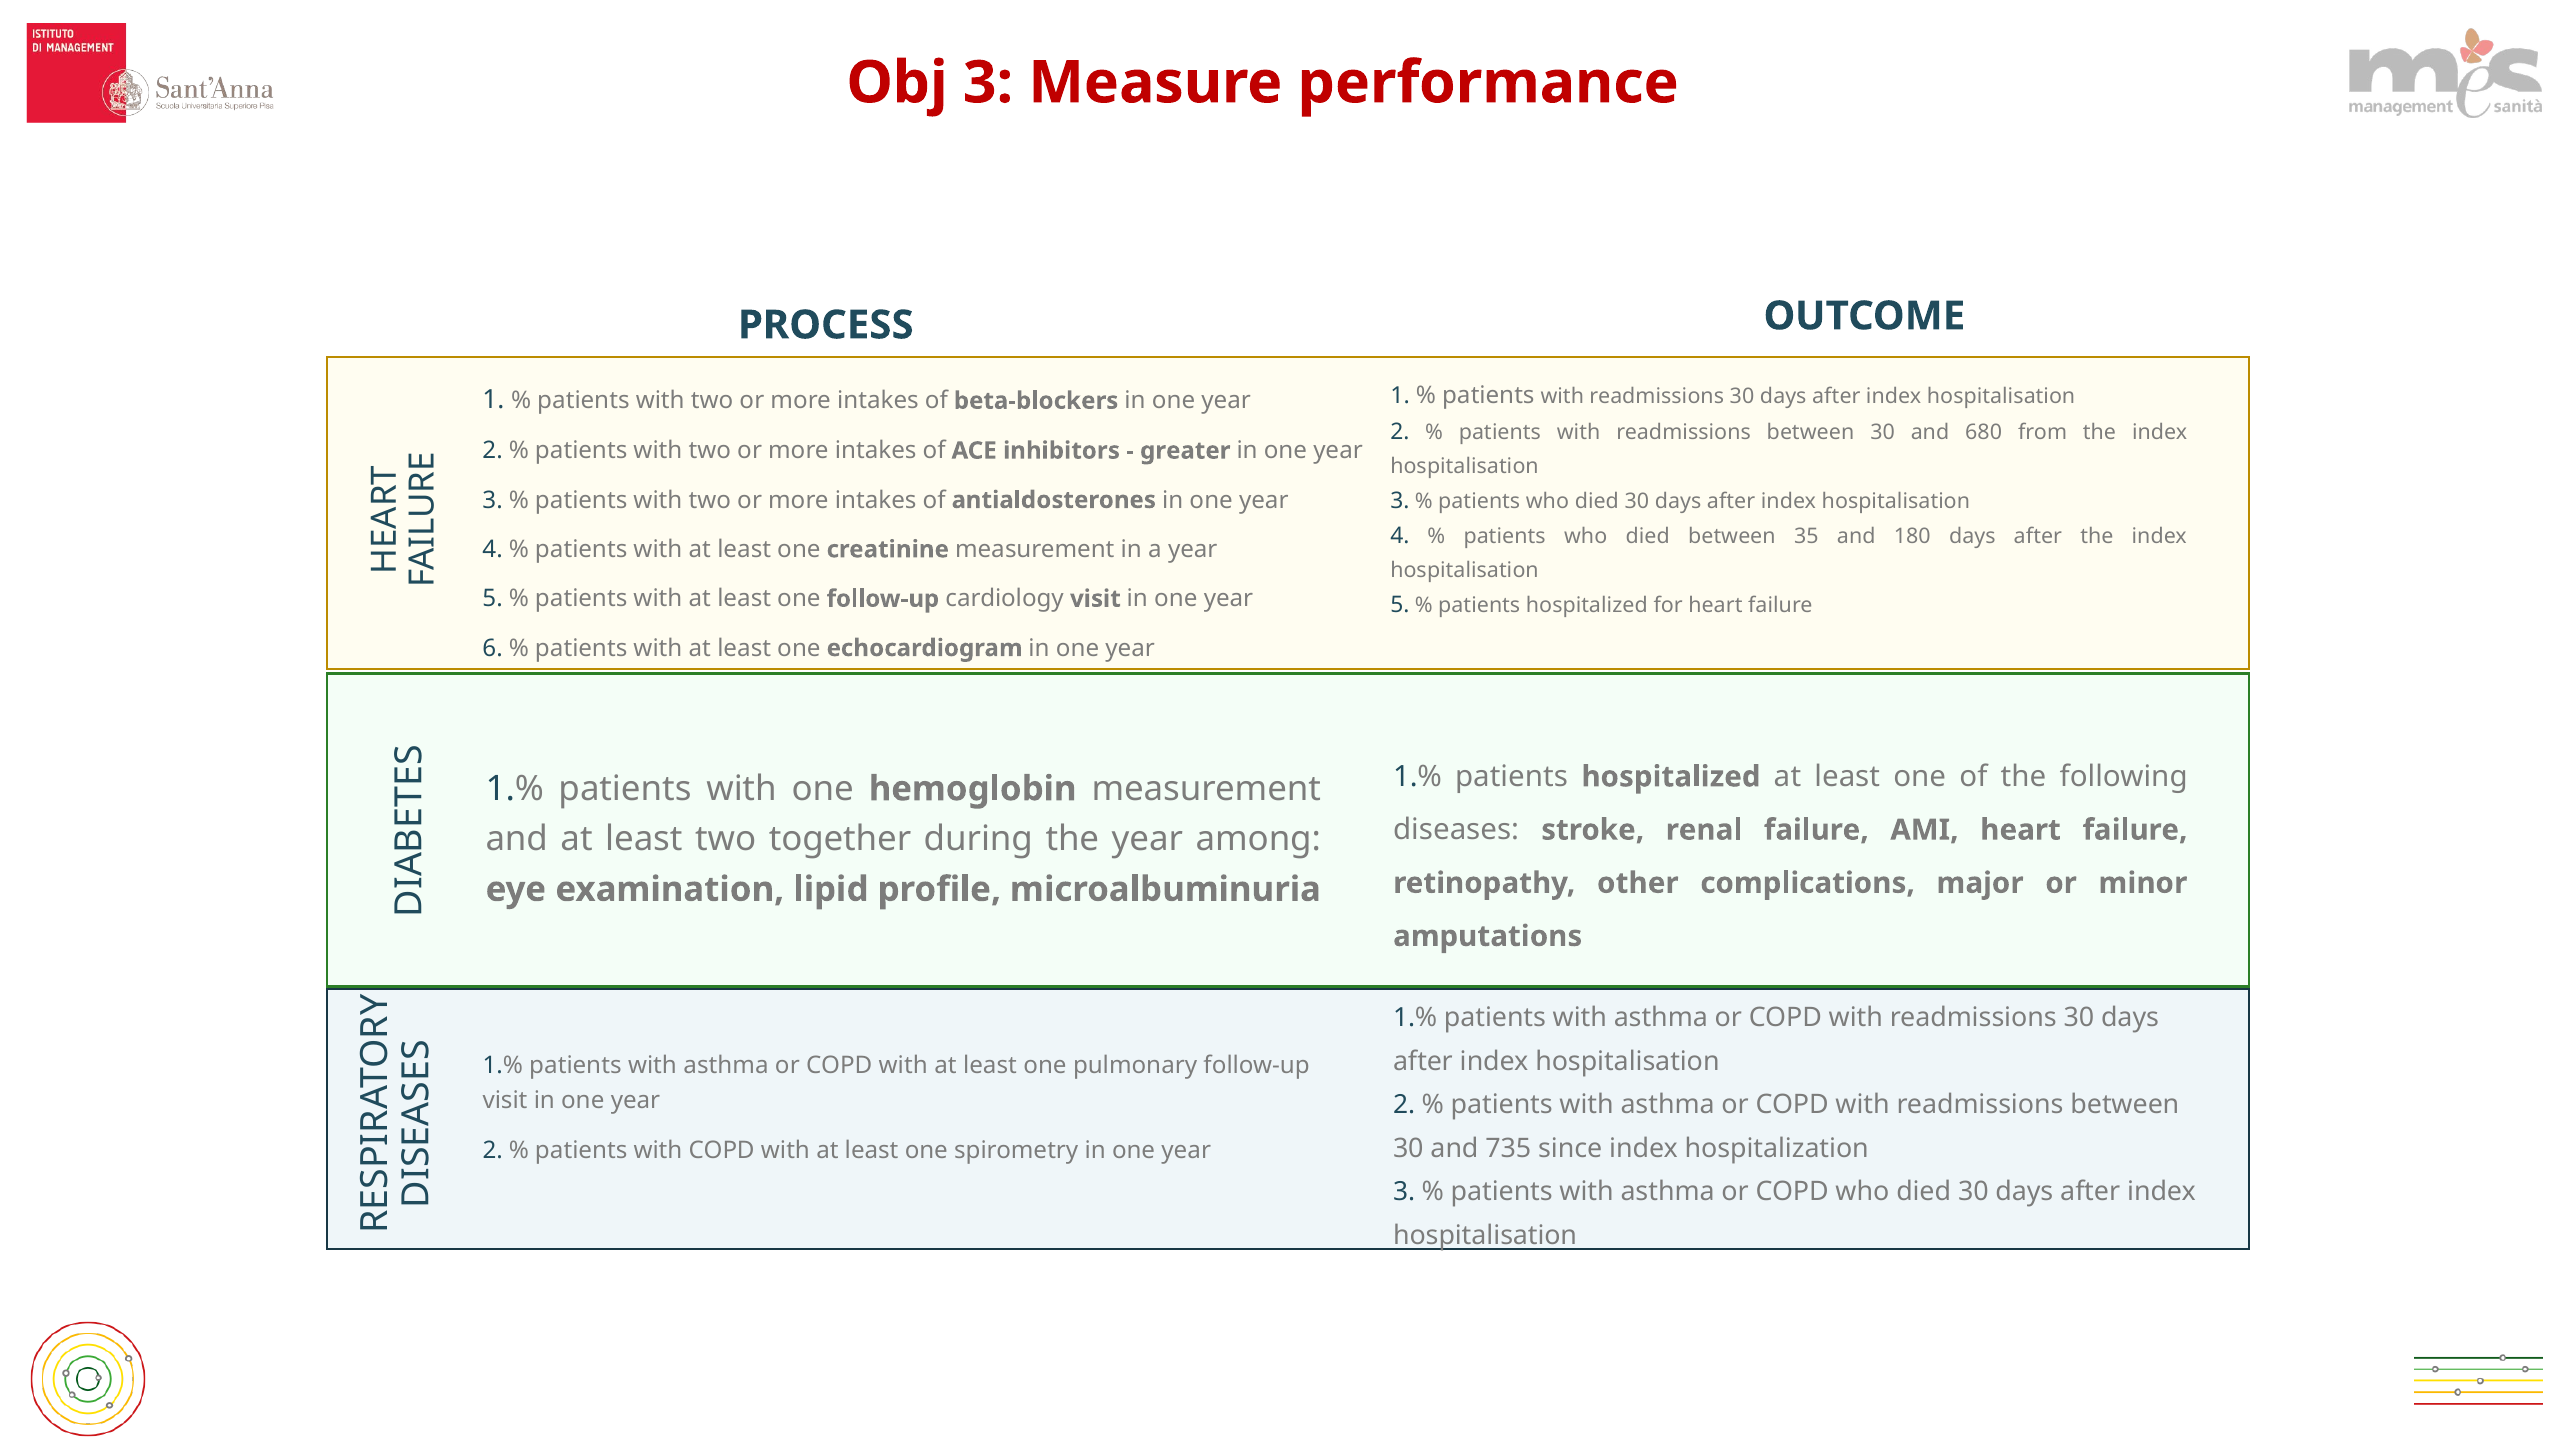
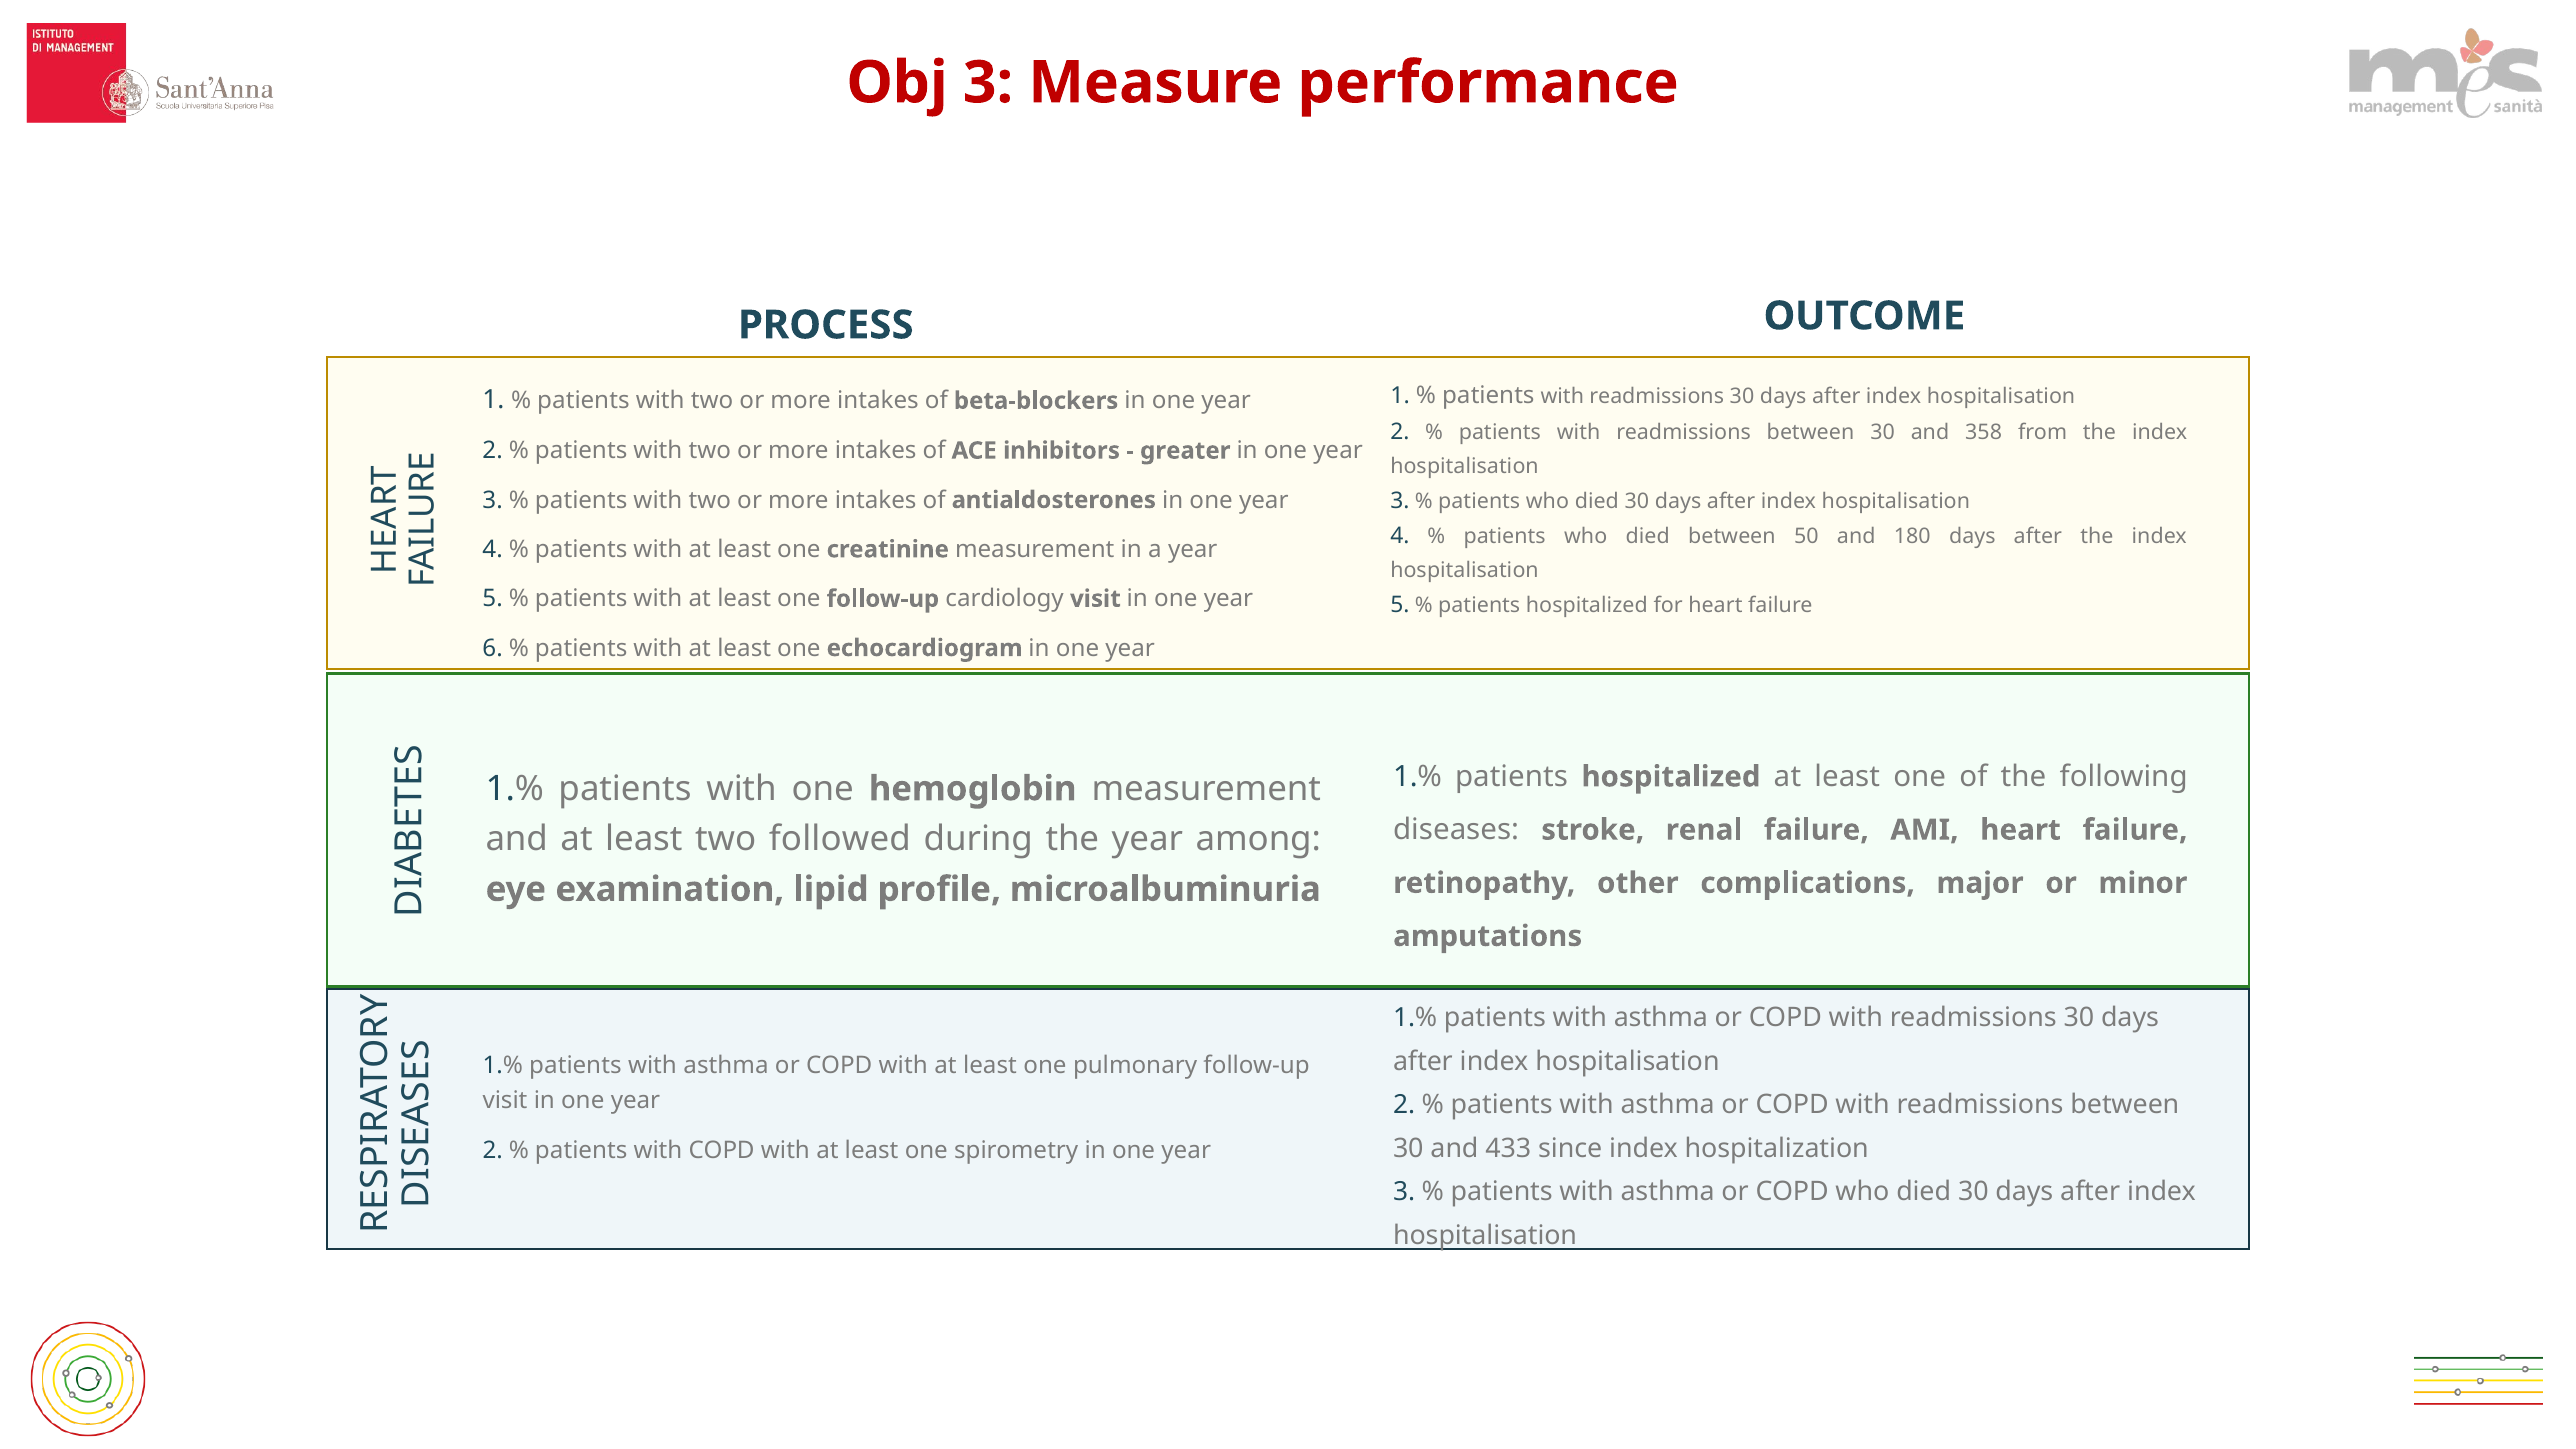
680: 680 -> 358 (1984, 432)
35: 35 -> 50 (1806, 536)
together: together -> followed (840, 839)
735: 735 -> 433 (1508, 1148)
